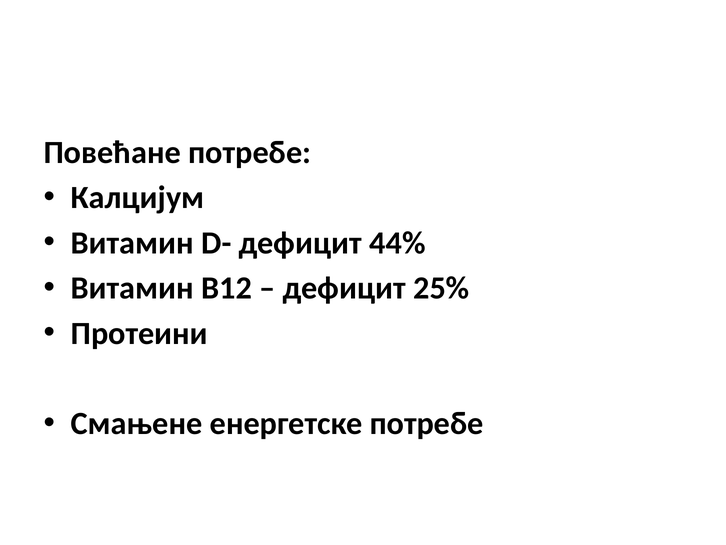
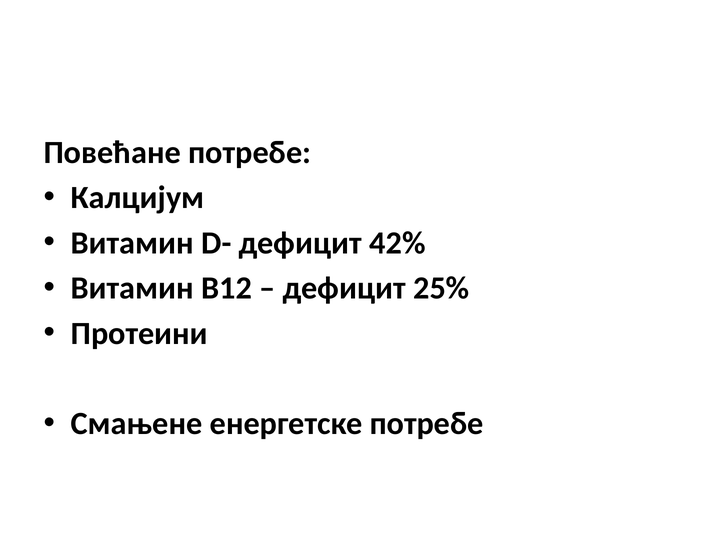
44%: 44% -> 42% (397, 243)
